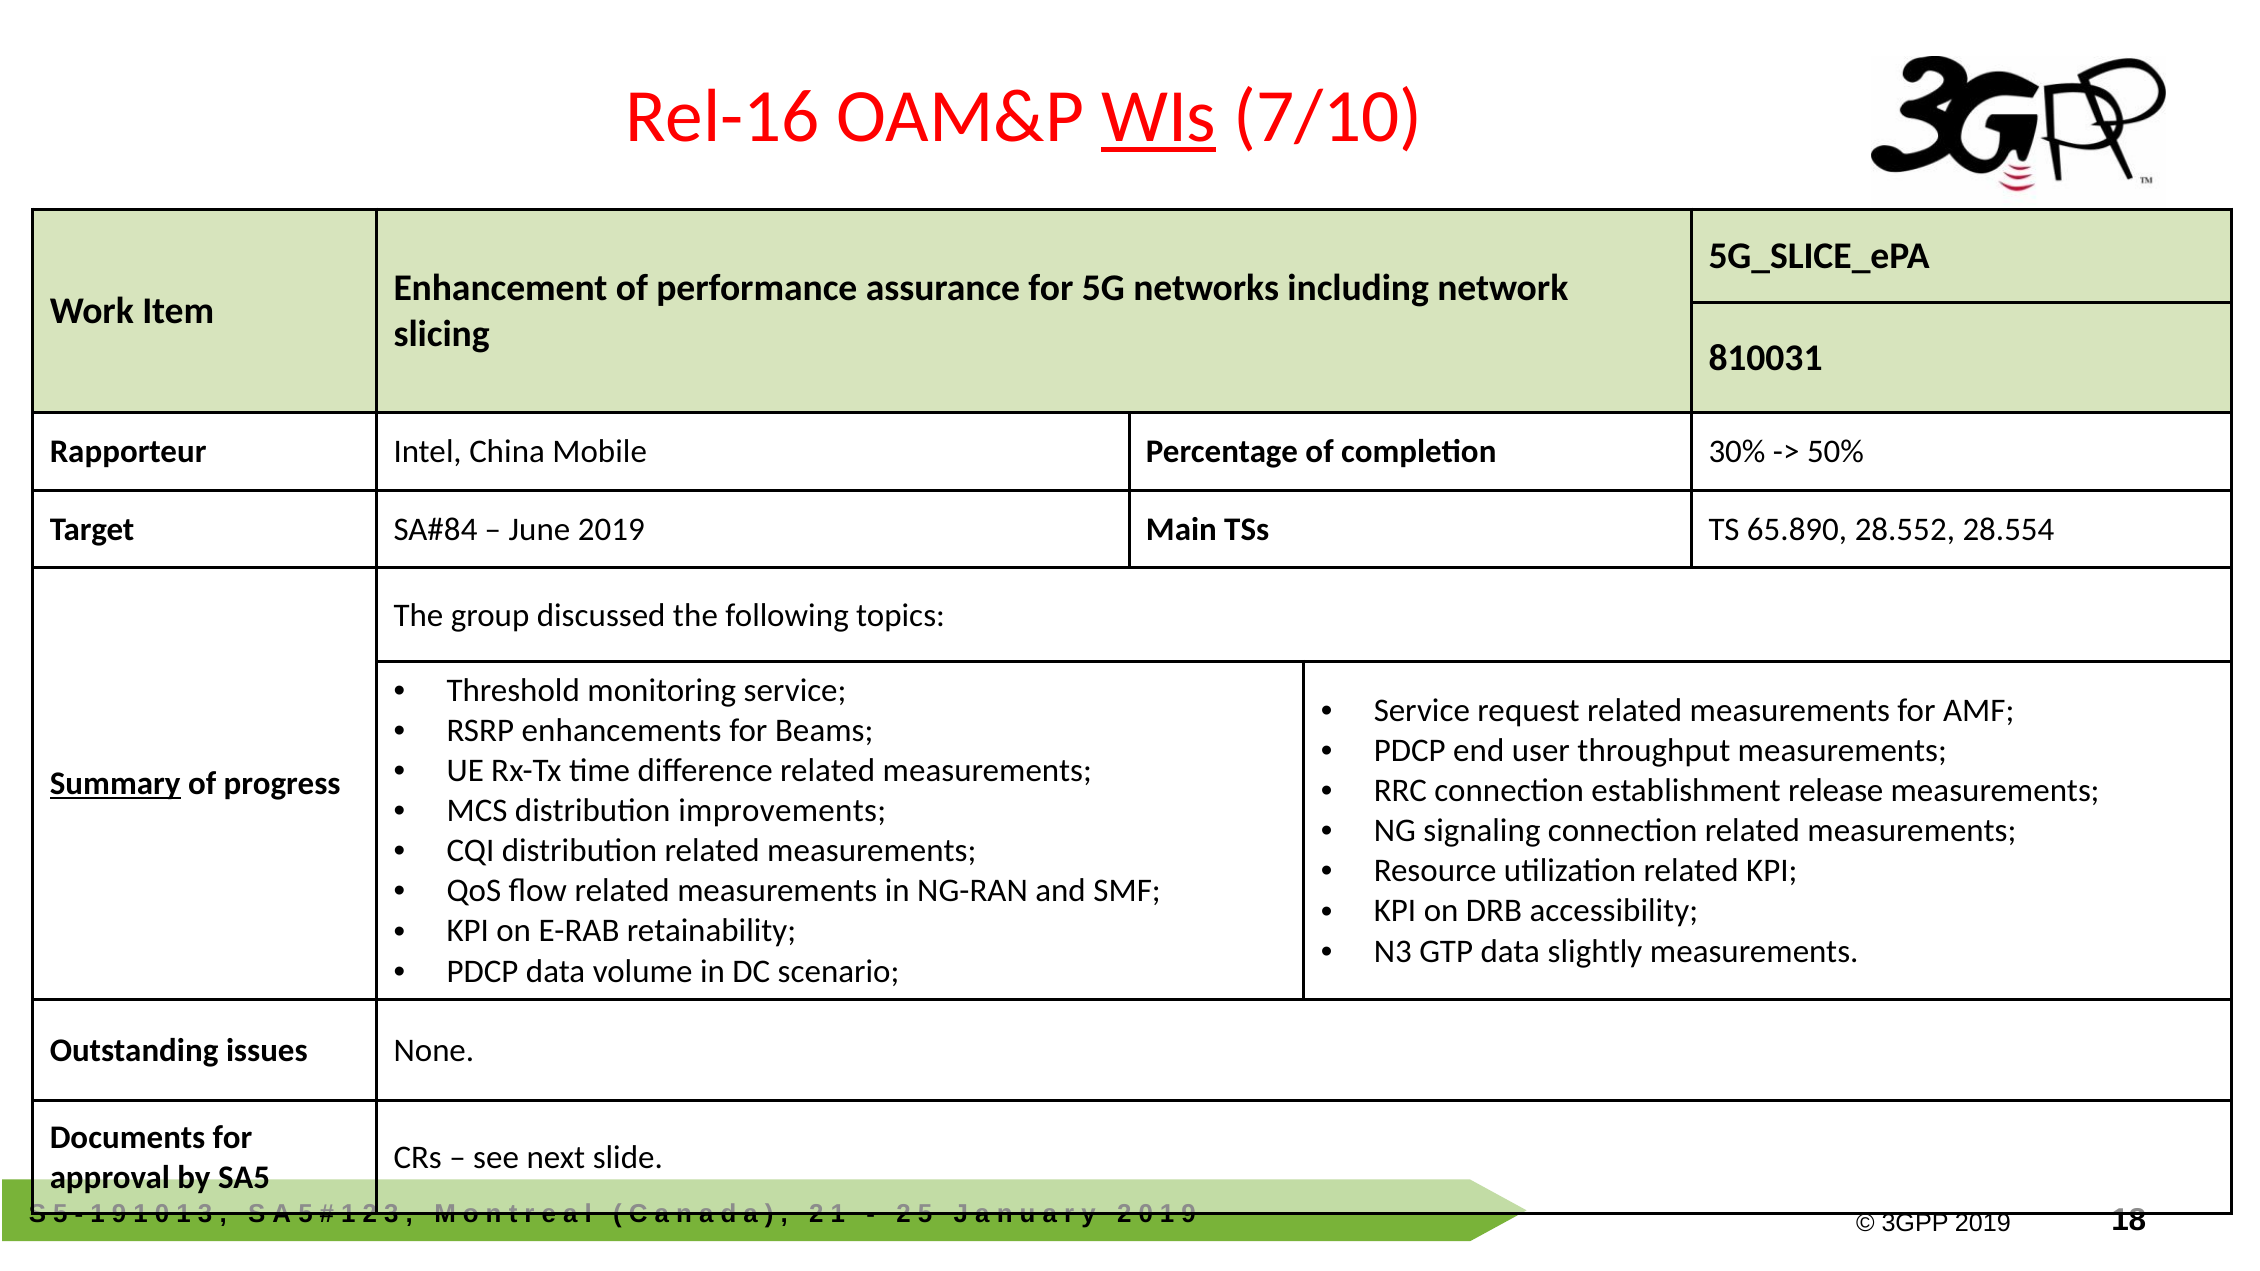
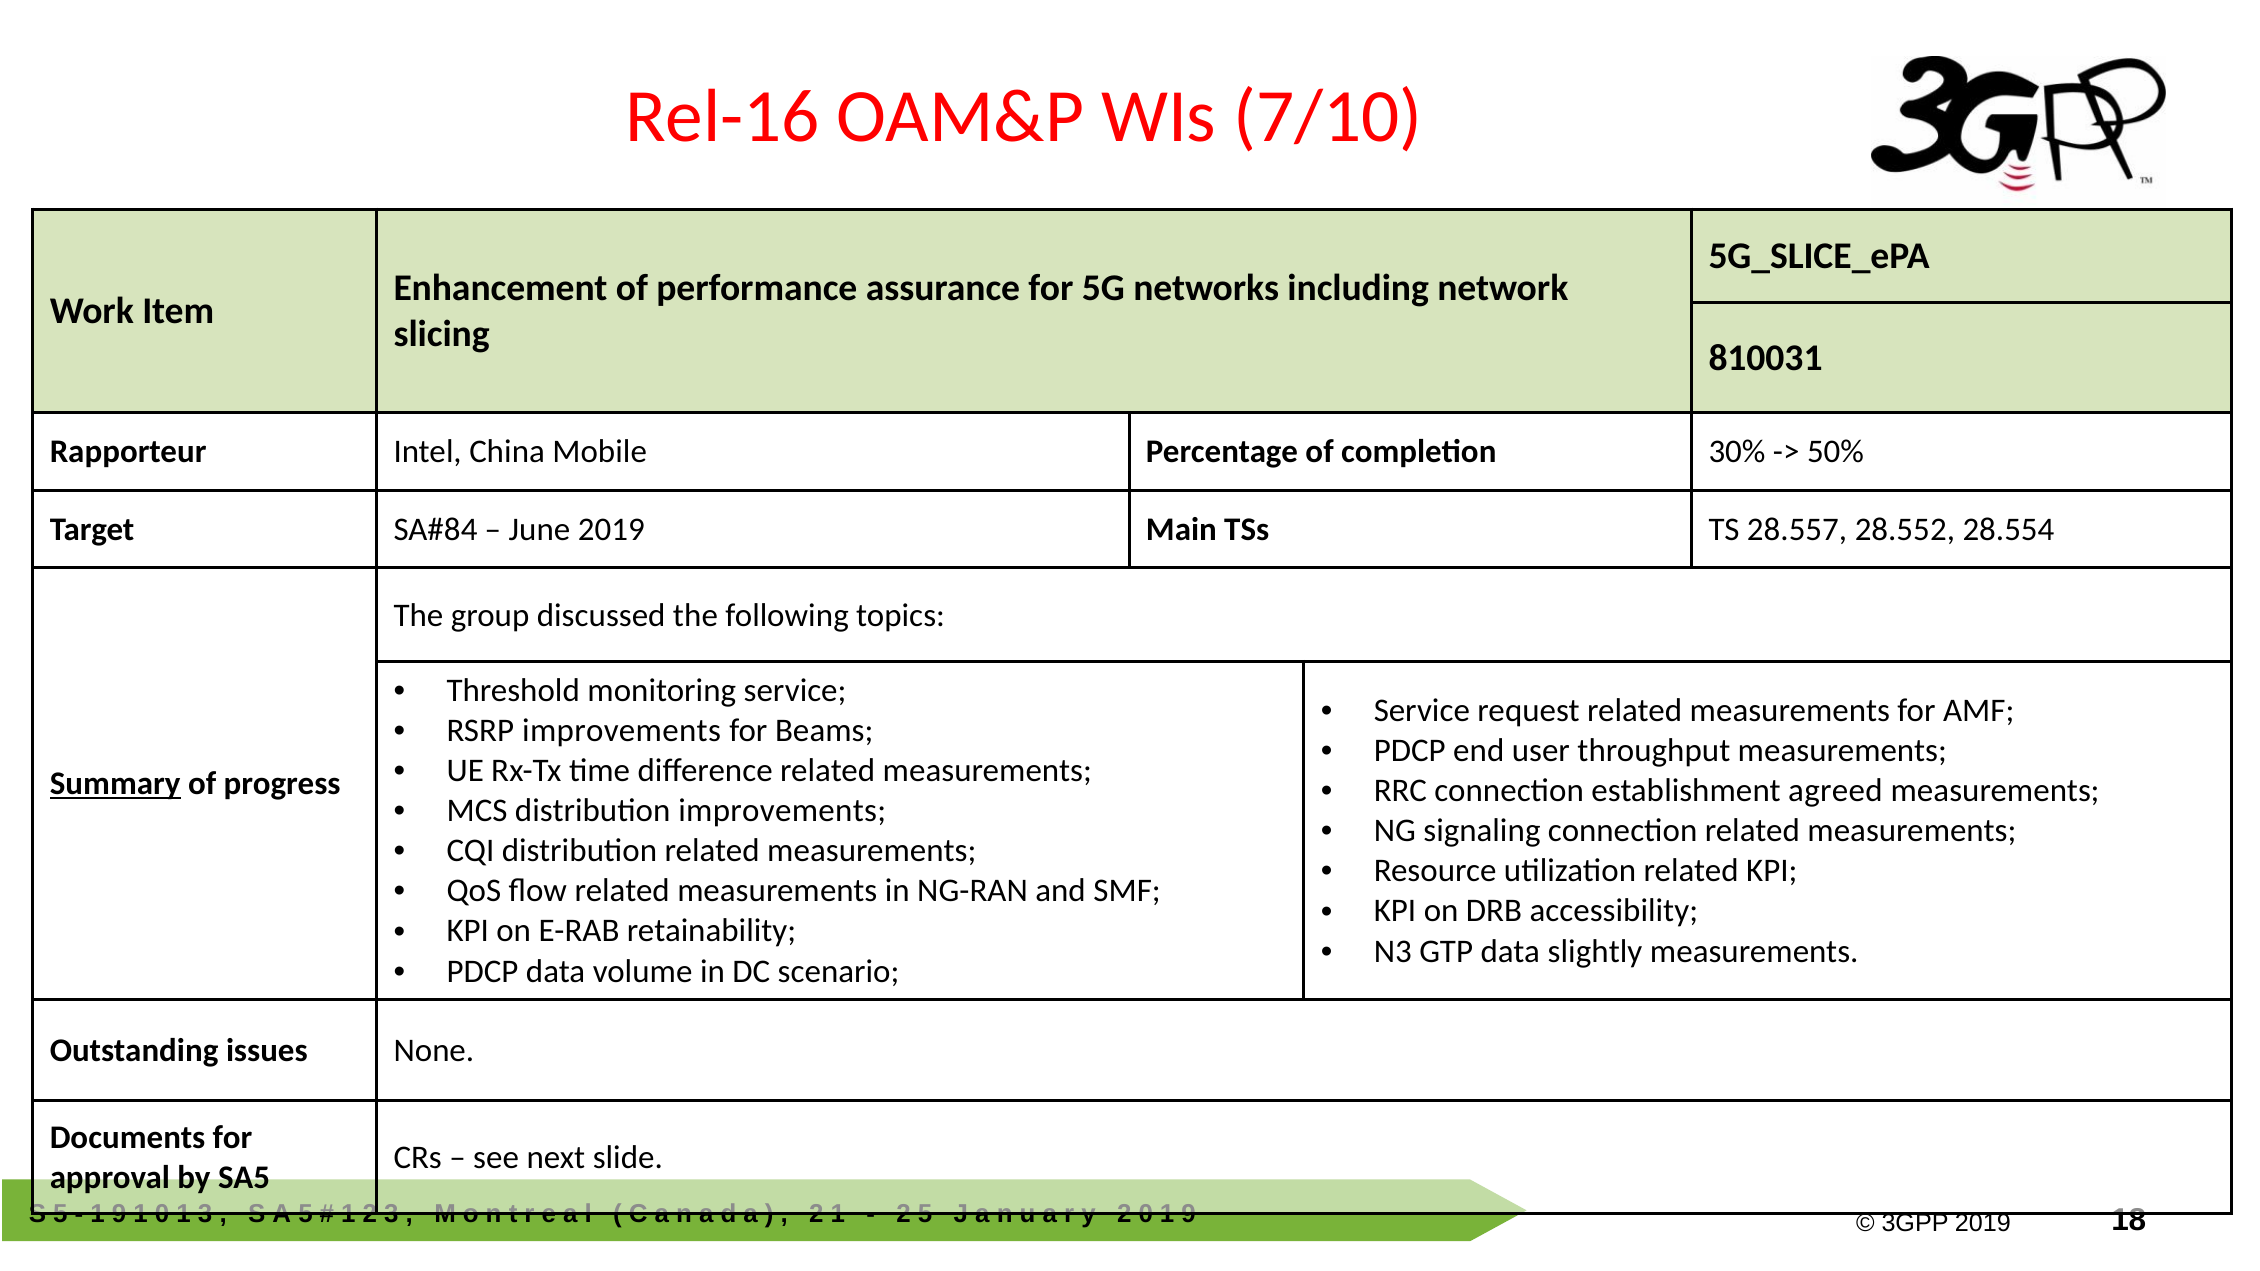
WIs underline: present -> none (1159, 117)
65.890: 65.890 -> 28.557 (1797, 530)
RSRP enhancements: enhancements -> improvements (622, 731)
release: release -> agreed (1835, 791)
